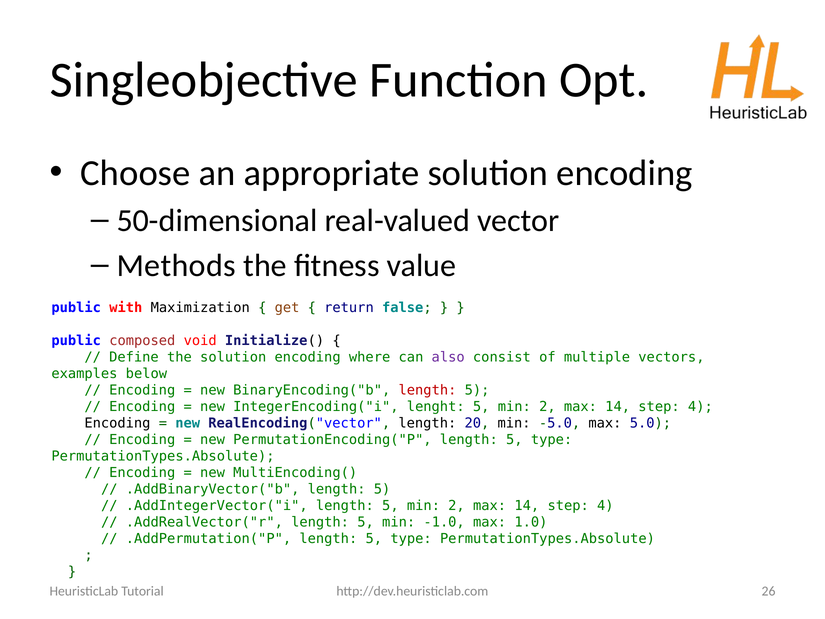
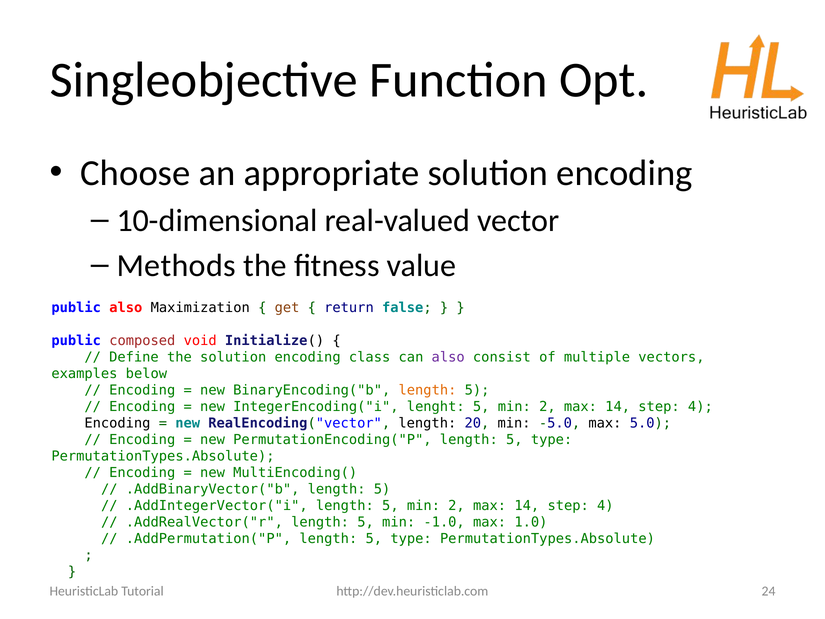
50-dimensional: 50-dimensional -> 10-dimensional (217, 220)
public with: with -> also (126, 308)
where: where -> class (370, 357)
length colour: red -> orange (428, 390)
26: 26 -> 24 (769, 591)
